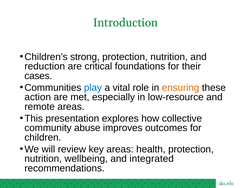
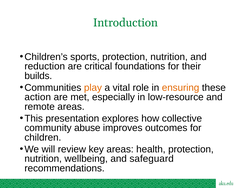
strong: strong -> sports (85, 57)
cases: cases -> builds (38, 76)
play colour: blue -> orange (93, 88)
integrated: integrated -> safeguard (152, 159)
